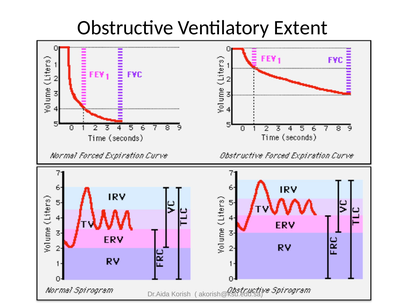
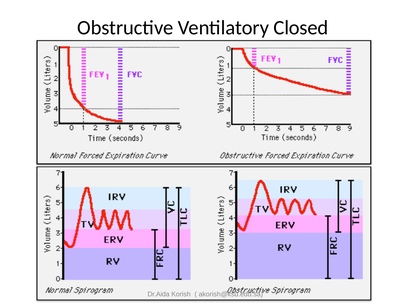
Extent: Extent -> Closed (301, 28)
